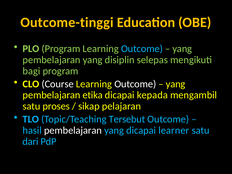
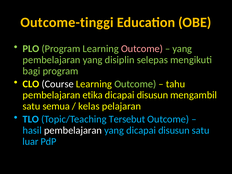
Outcome colour: light blue -> pink (142, 49)
Outcome colour: white -> light green (135, 84)
yang: yang -> tahu (176, 84)
kepada: kepada -> disusun (152, 95)
proses: proses -> semua (56, 106)
sikap: sikap -> kelas (89, 106)
yang dicapai learner: learner -> disusun (174, 130)
dari: dari -> luar (30, 142)
